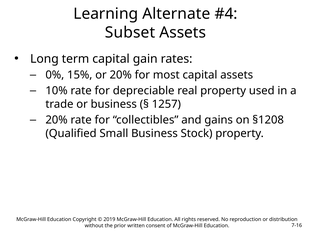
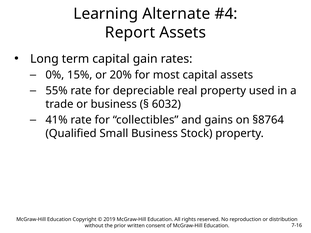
Subset: Subset -> Report (130, 32)
10%: 10% -> 55% (57, 91)
1257: 1257 -> 6032 (166, 104)
20%: 20% -> 41% (57, 120)
§1208: §1208 -> §8764 (268, 120)
